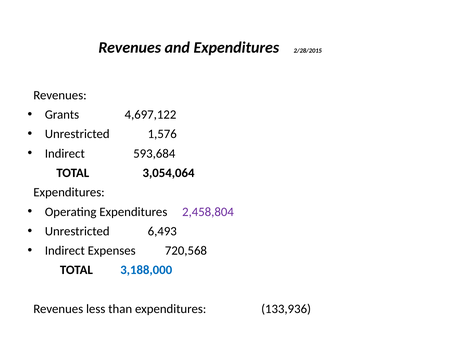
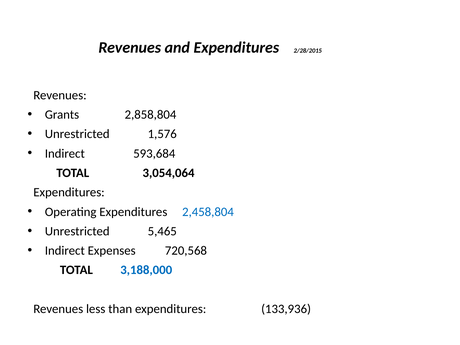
4,697,122: 4,697,122 -> 2,858,804 (150, 115)
2,458,804 colour: purple -> blue (208, 212)
6,493: 6,493 -> 5,465 (162, 231)
